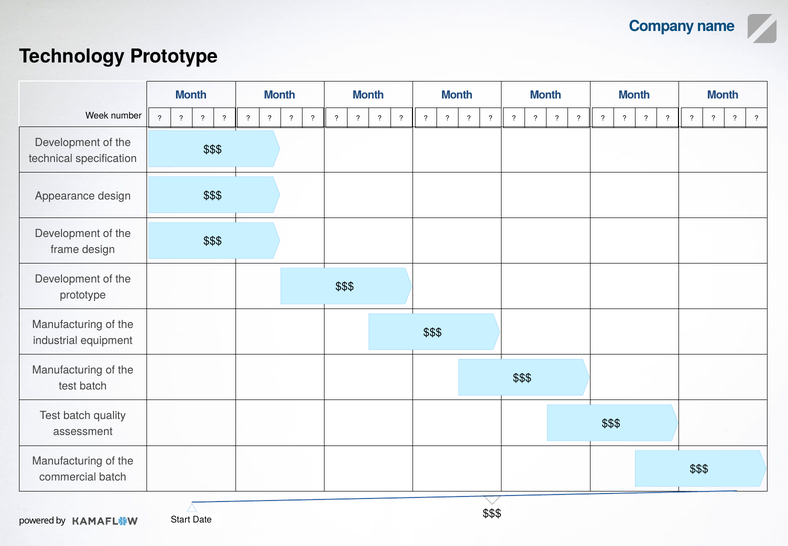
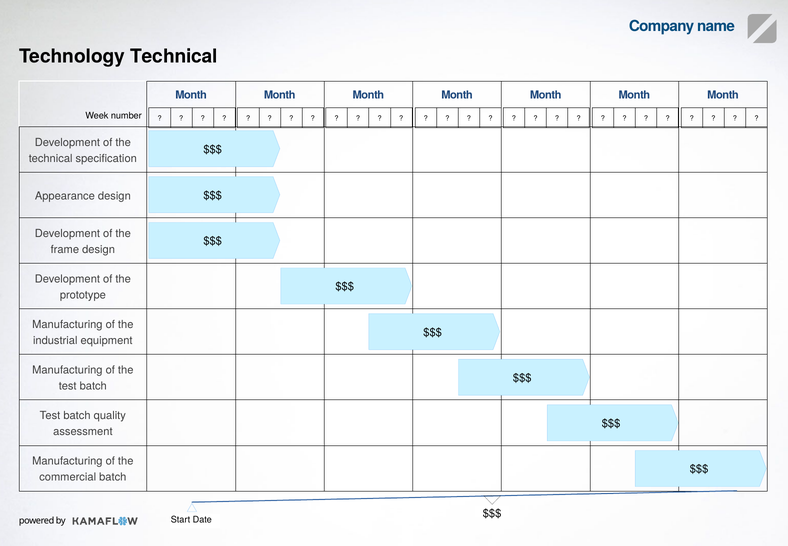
Technology Prototype: Prototype -> Technical (174, 57)
